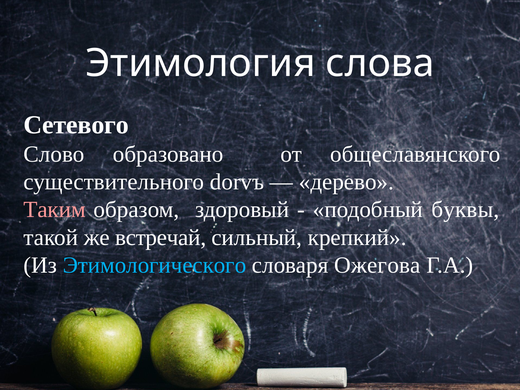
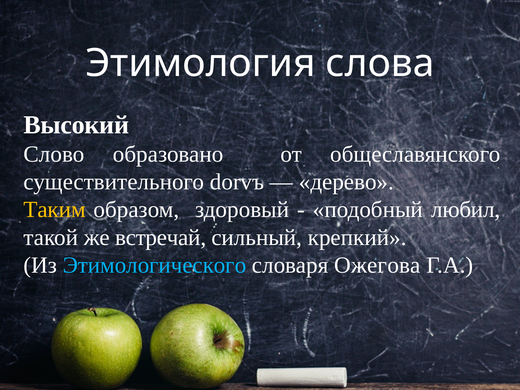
Сетевого: Сетевого -> Высокий (76, 125)
Таким colour: pink -> yellow (55, 210)
буквы: буквы -> любил (466, 210)
